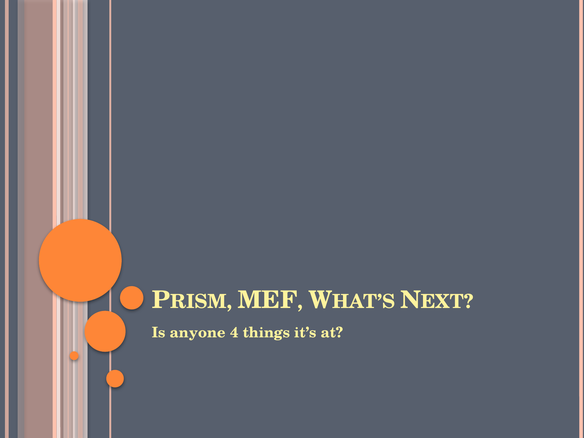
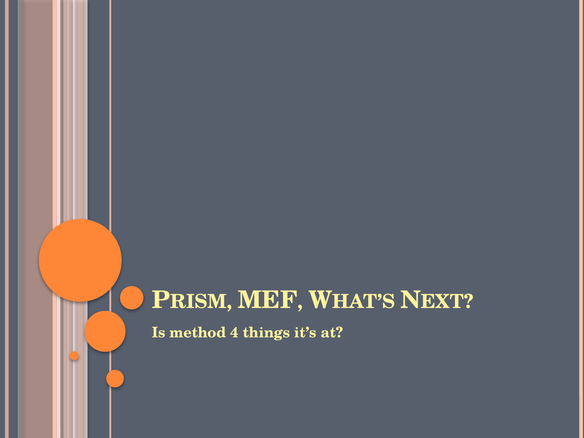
anyone: anyone -> method (198, 333)
